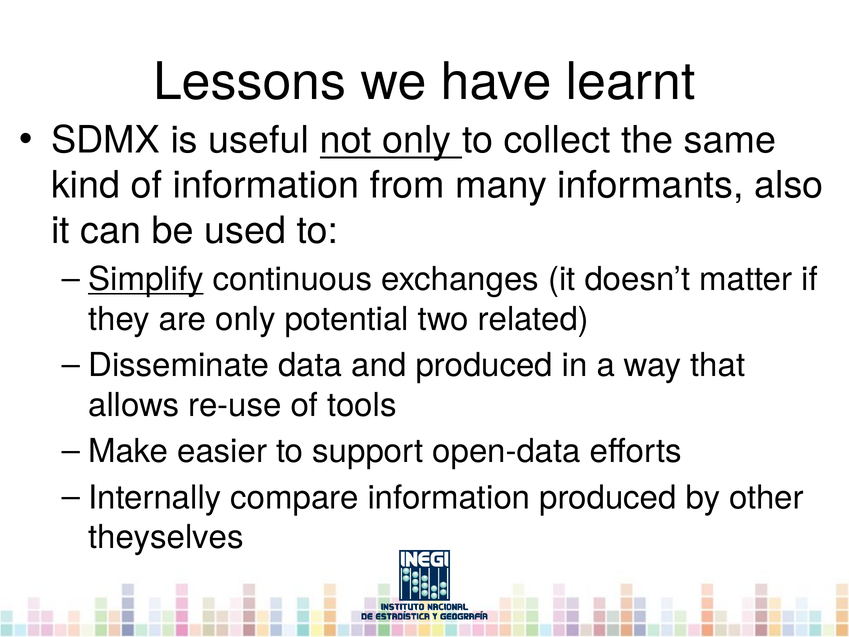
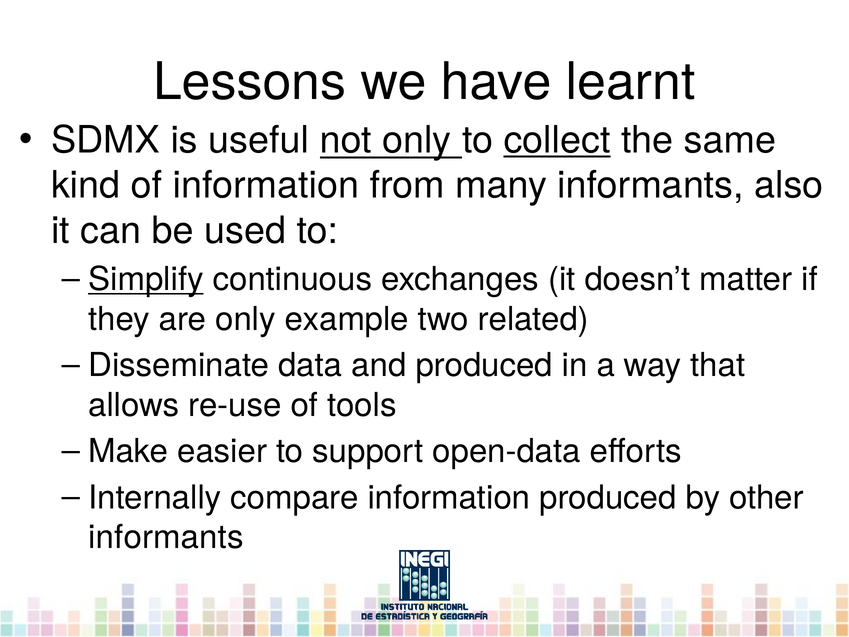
collect underline: none -> present (557, 140)
potential: potential -> example (347, 319)
theyselves: theyselves -> informants (166, 537)
